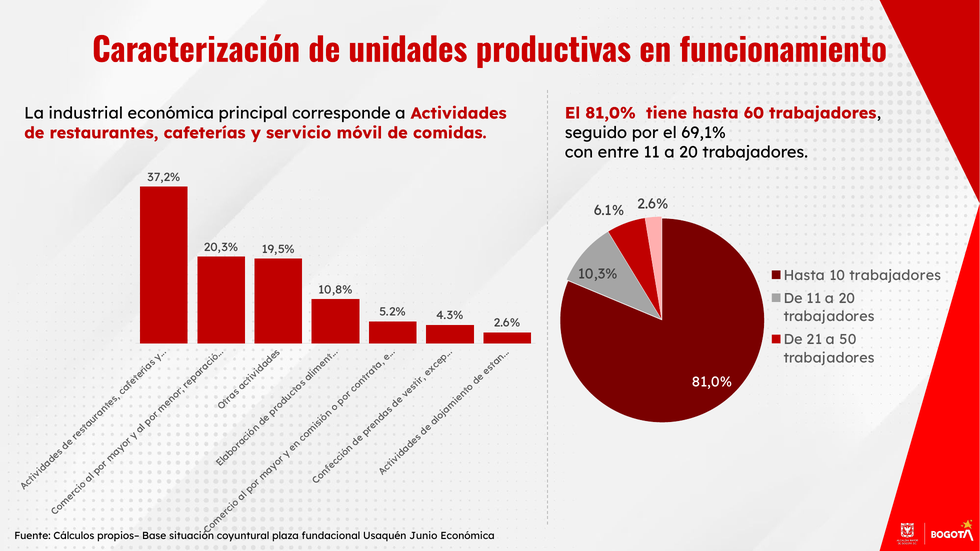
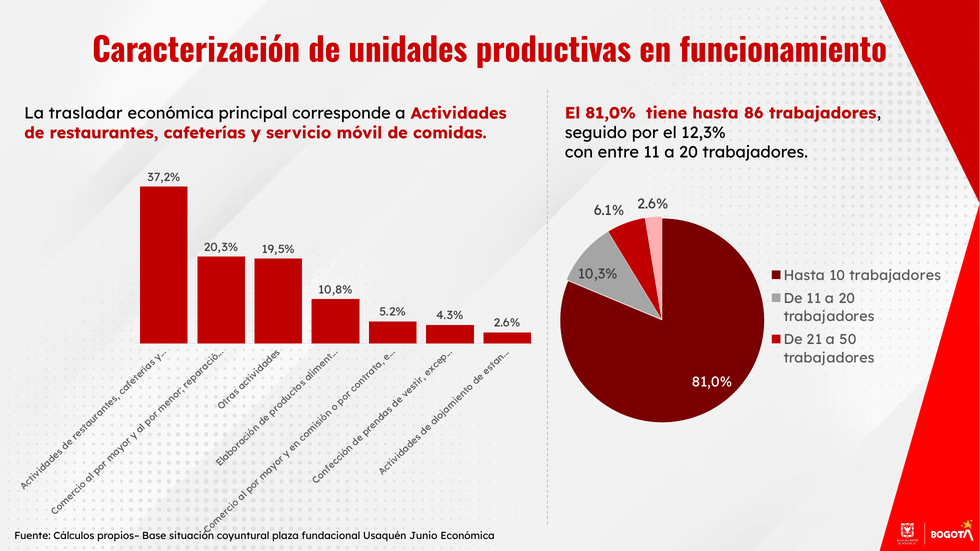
60: 60 -> 86 (754, 113)
industrial: industrial -> trasladar (86, 113)
69,1%: 69,1% -> 12,3% (704, 133)
